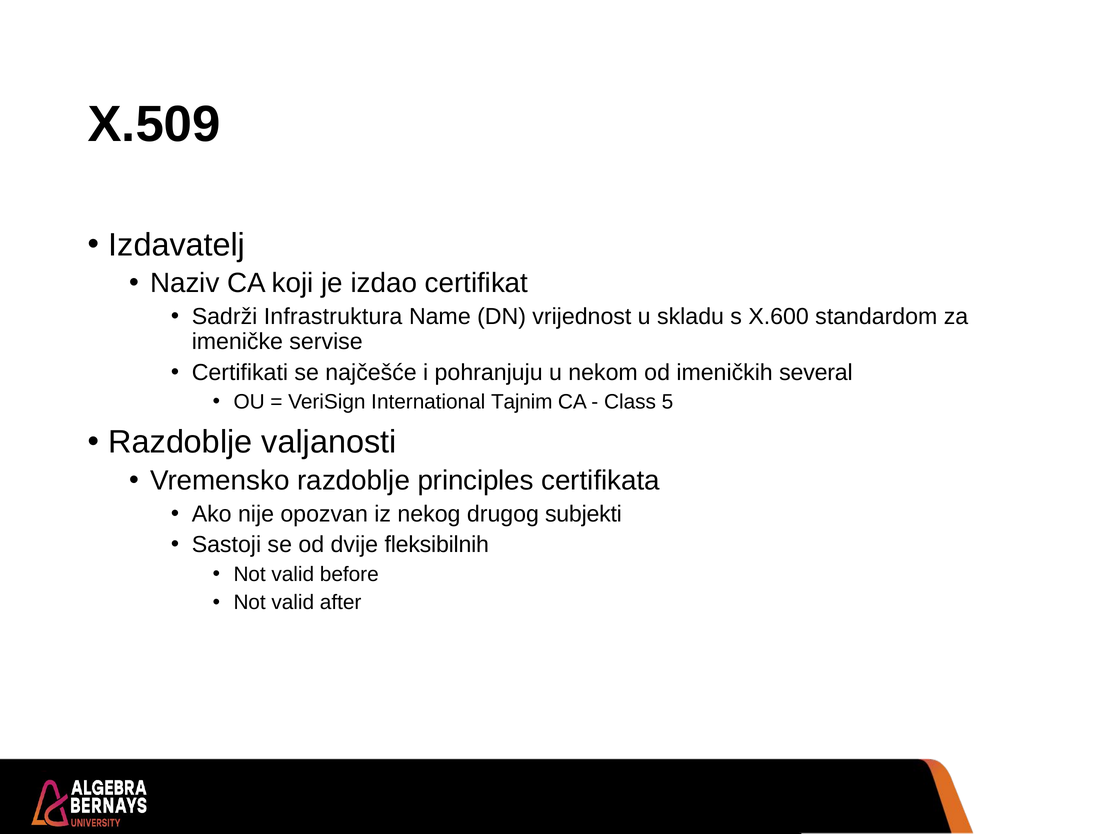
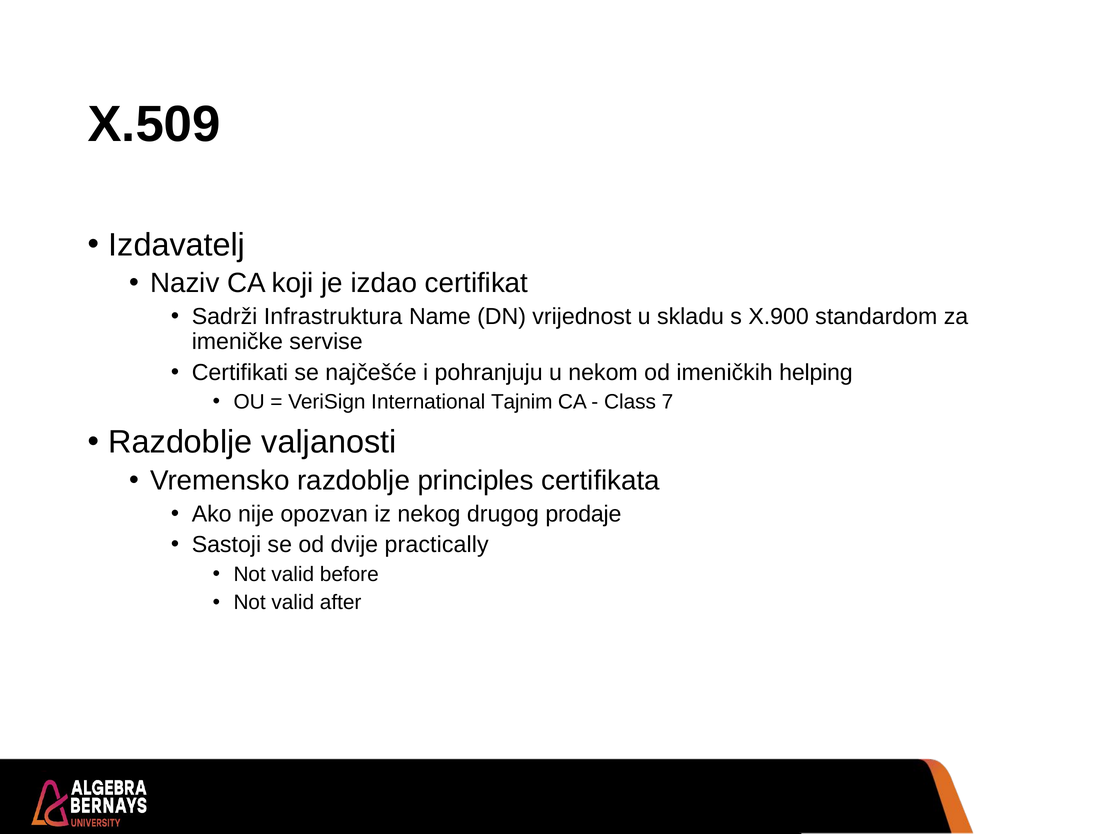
X.600: X.600 -> X.900 (779, 317)
several: several -> helping (816, 372)
5: 5 -> 7 (667, 402)
subjekti: subjekti -> prodaje (583, 514)
fleksibilnih: fleksibilnih -> practically (437, 545)
